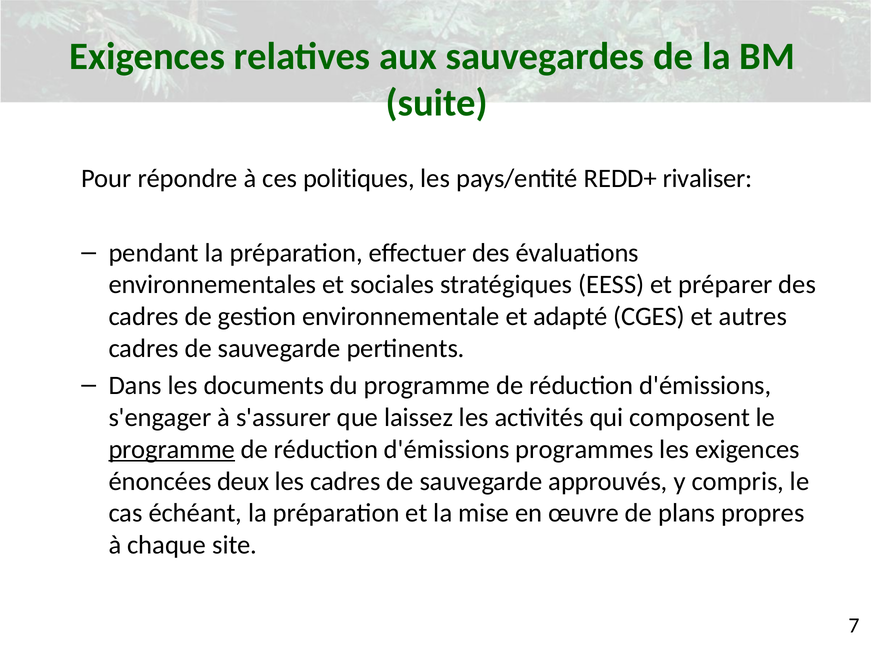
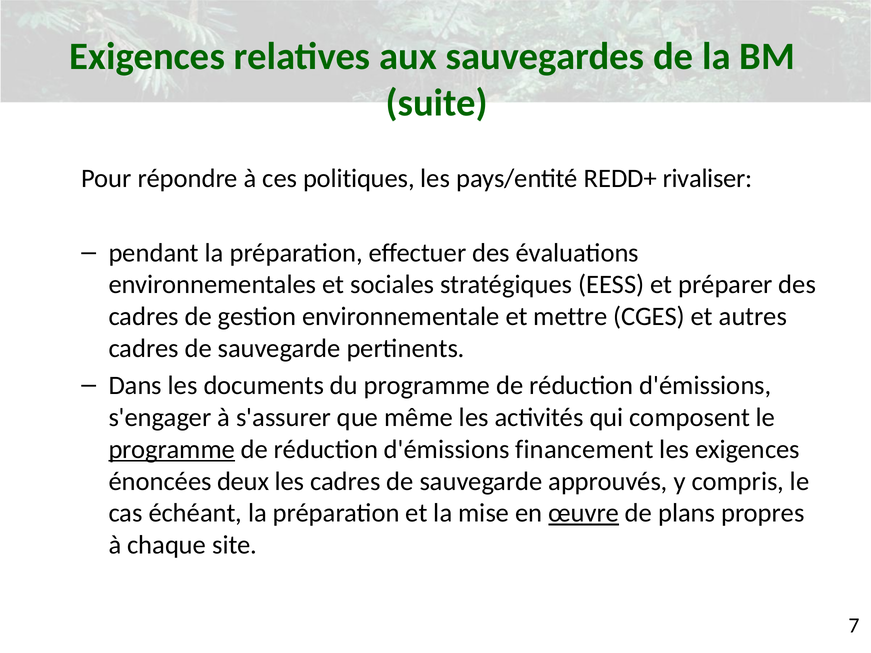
adapté: adapté -> mettre (570, 317)
laissez: laissez -> même (419, 418)
programmes: programmes -> financement (584, 450)
œuvre underline: none -> present (584, 513)
